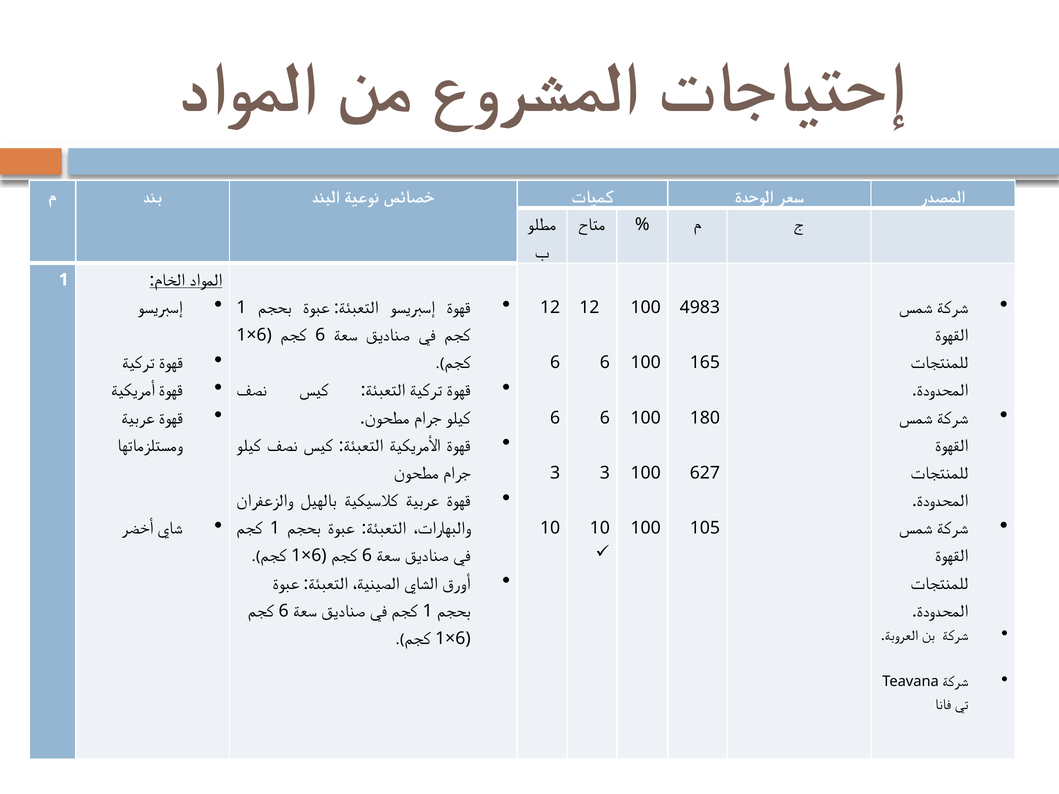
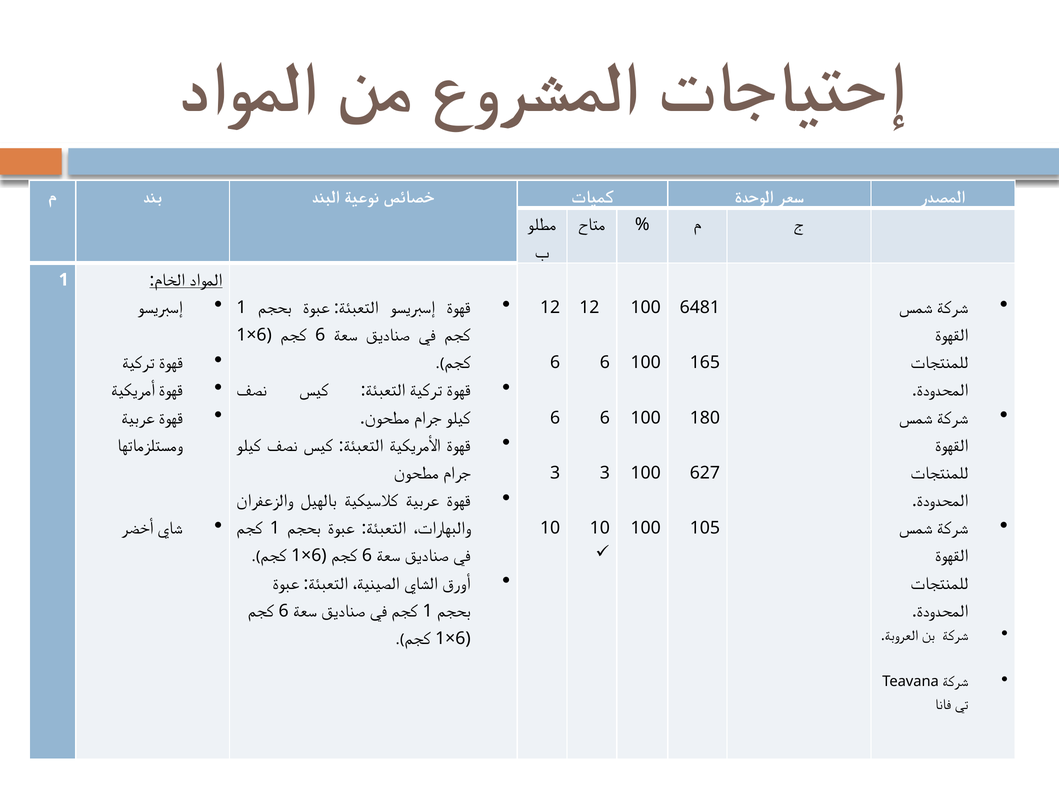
4983: 4983 -> 6481 (700, 307)
